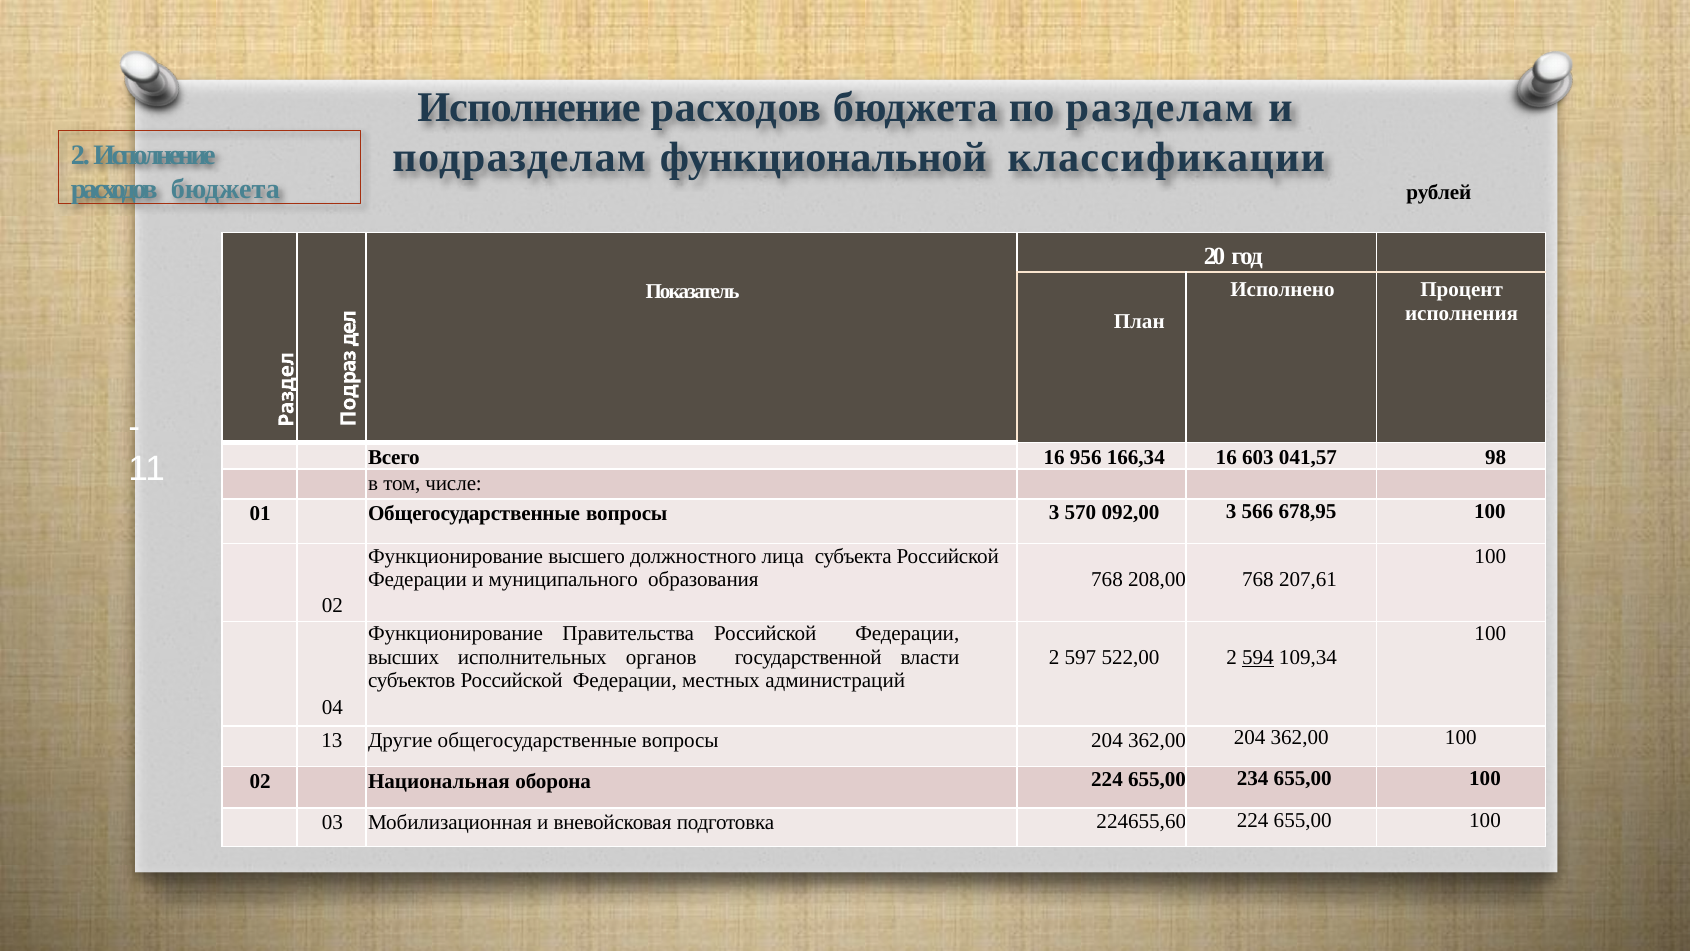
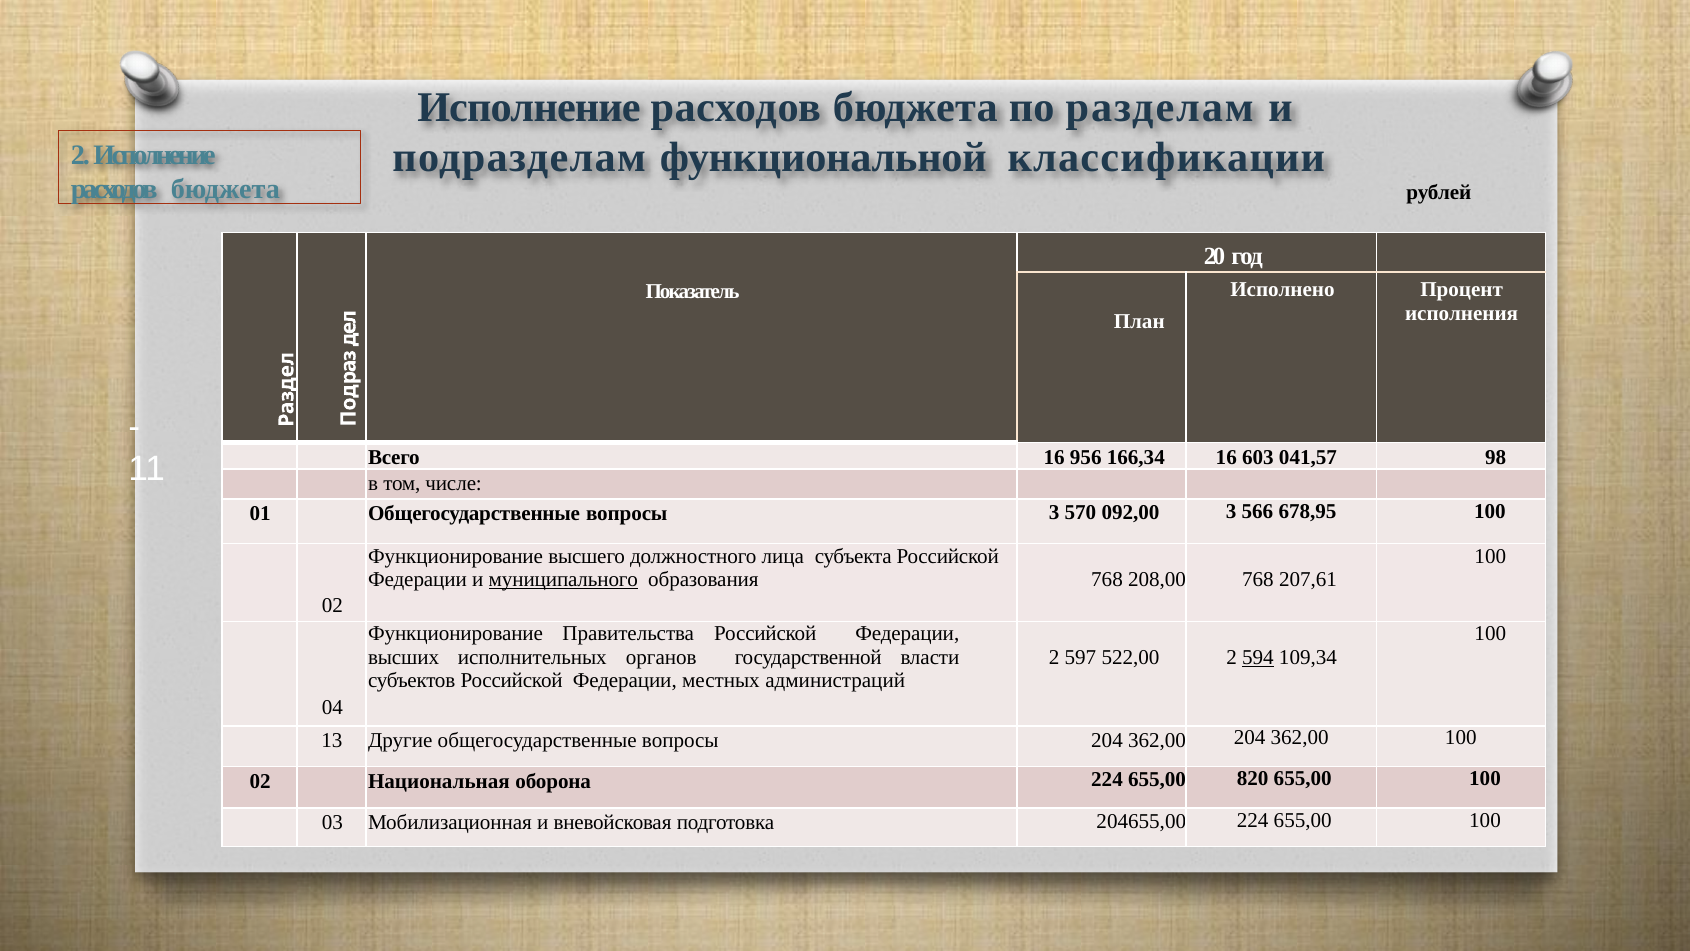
муниципального underline: none -> present (563, 579)
234: 234 -> 820 (1253, 779)
224655,60: 224655,60 -> 204655,00 (1141, 821)
